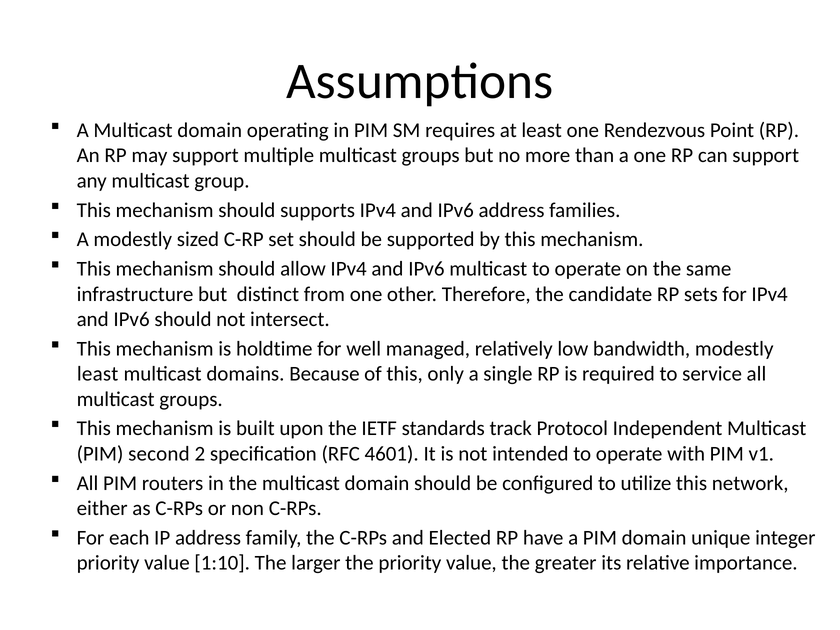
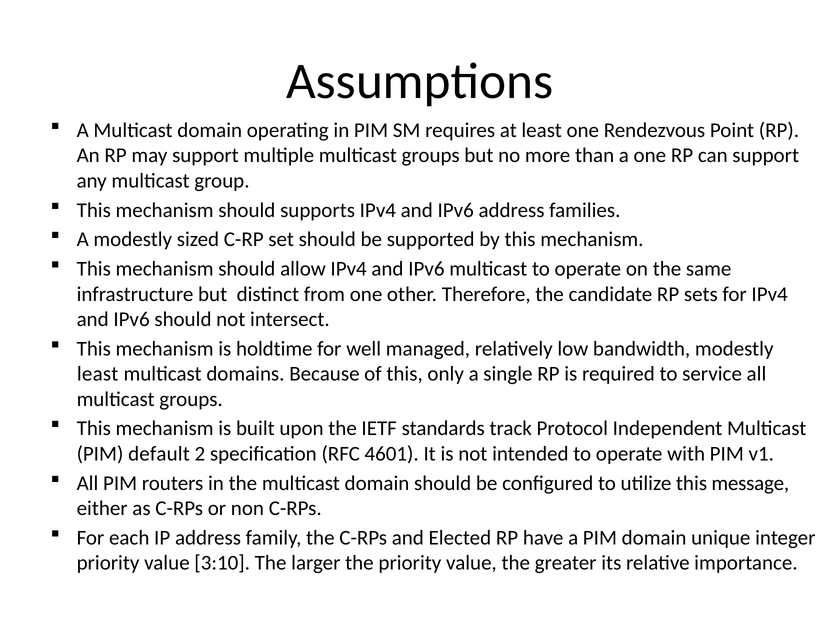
second: second -> default (159, 454)
network: network -> message (750, 483)
1:10: 1:10 -> 3:10 (222, 563)
